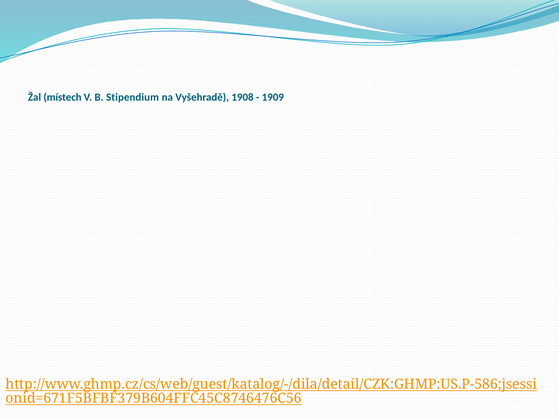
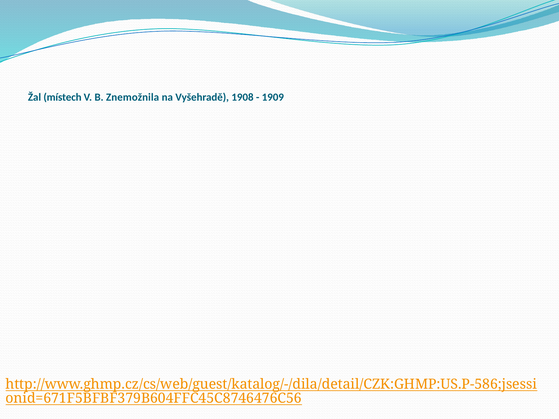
Stipendium: Stipendium -> Znemožnila (133, 97)
